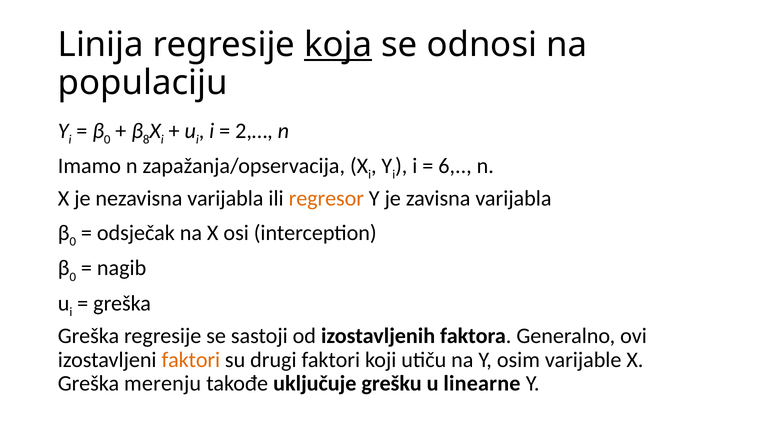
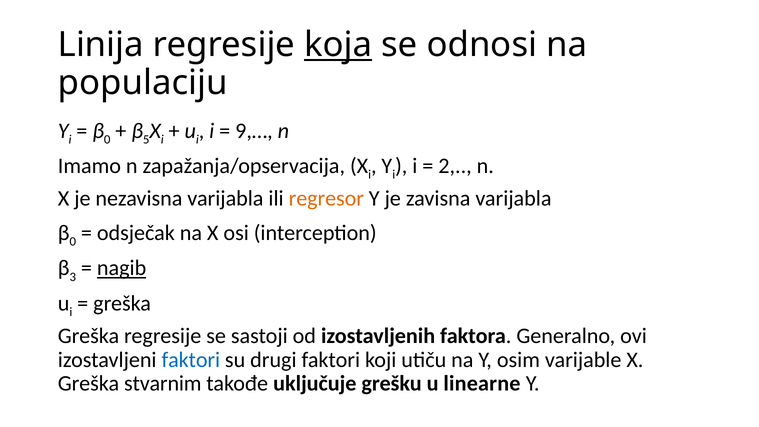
8: 8 -> 5 (146, 140)
2,…: 2,… -> 9,… (254, 131)
6: 6 -> 2 (455, 166)
0: 0 -> 3 (73, 277)
nagib underline: none -> present (122, 268)
faktori colour: orange -> blue (191, 360)
merenju: merenju -> stvarnim (163, 384)
